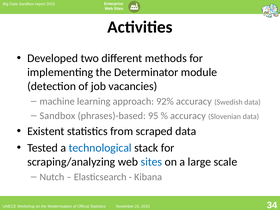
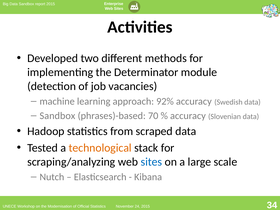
95: 95 -> 70 (153, 116)
Existent: Existent -> Hadoop (46, 131)
technological colour: blue -> orange (100, 148)
